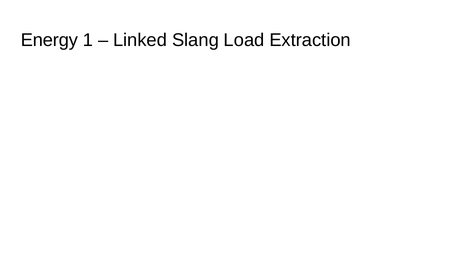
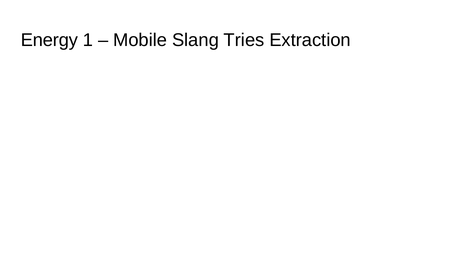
Linked: Linked -> Mobile (140, 40)
Load: Load -> Tries (244, 40)
